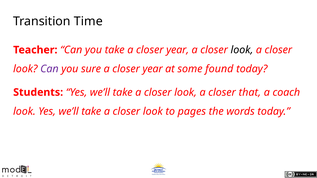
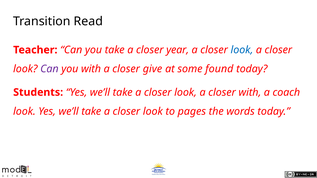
Time: Time -> Read (88, 21)
look colour: black -> blue (242, 50)
you sure: sure -> with (91, 69)
year: year -> give (153, 69)
closer that: that -> with (250, 92)
